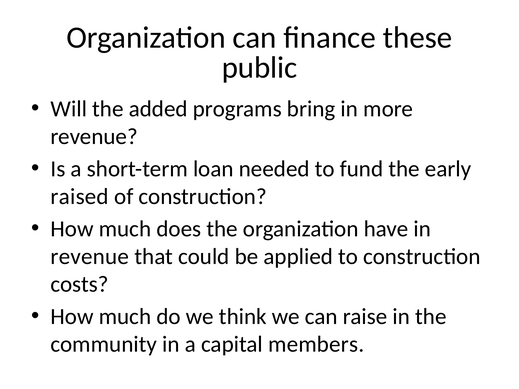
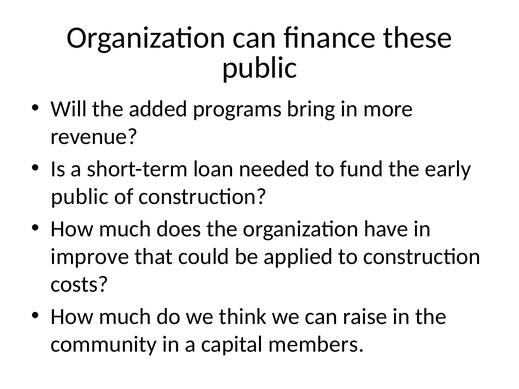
raised: raised -> public (80, 197)
revenue: revenue -> improve (90, 257)
